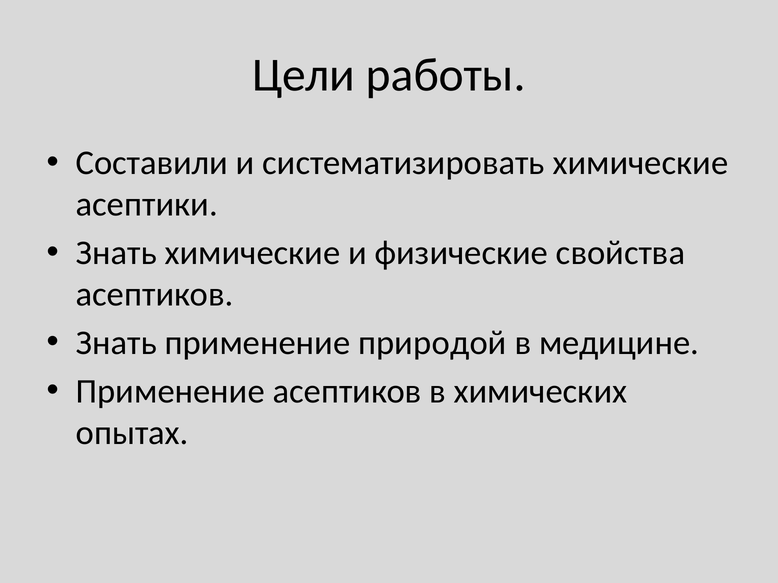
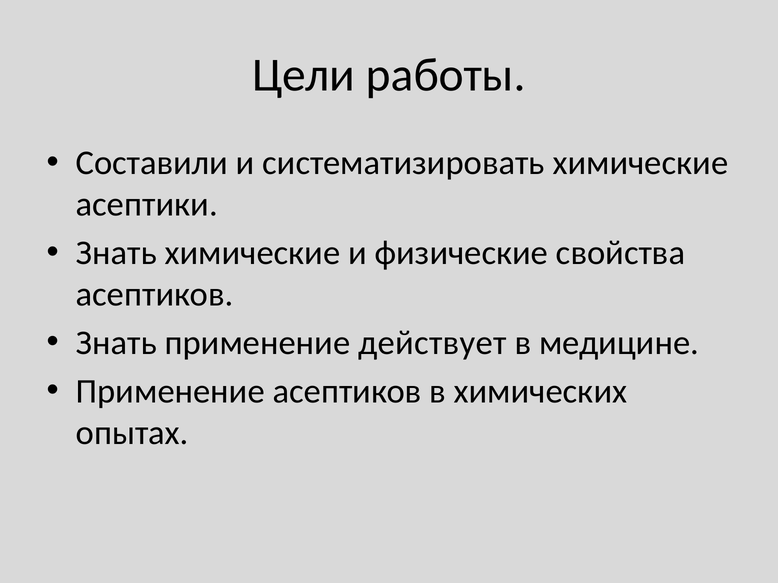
природой: природой -> действует (432, 343)
